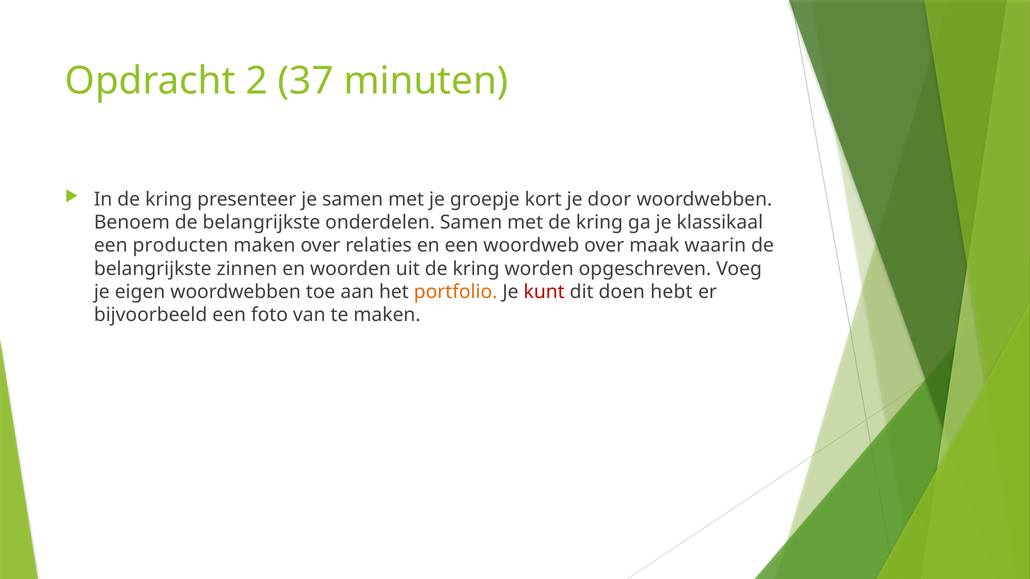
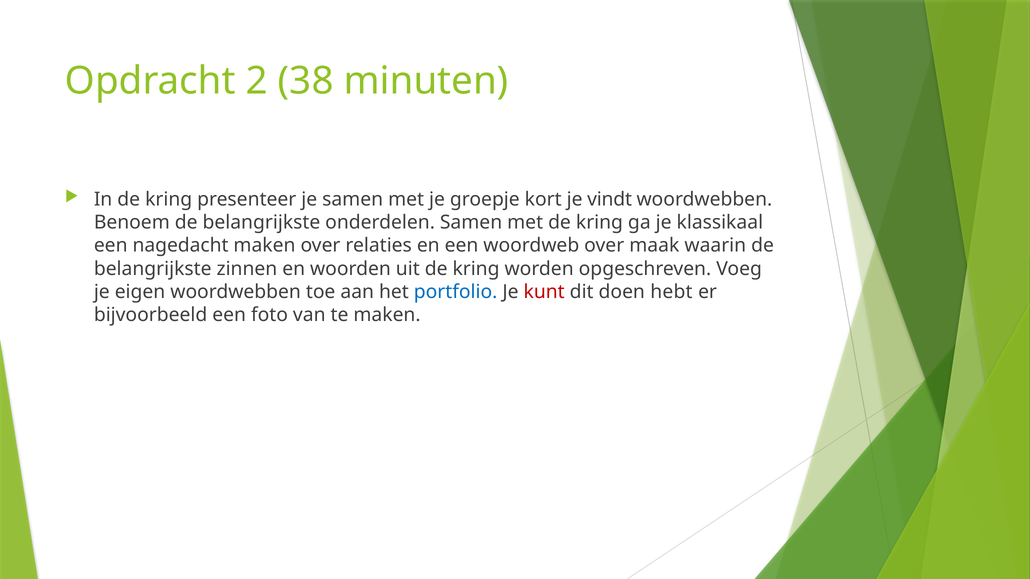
37: 37 -> 38 (306, 81)
door: door -> vindt (610, 199)
producten: producten -> nagedacht (181, 246)
portfolio colour: orange -> blue (456, 292)
